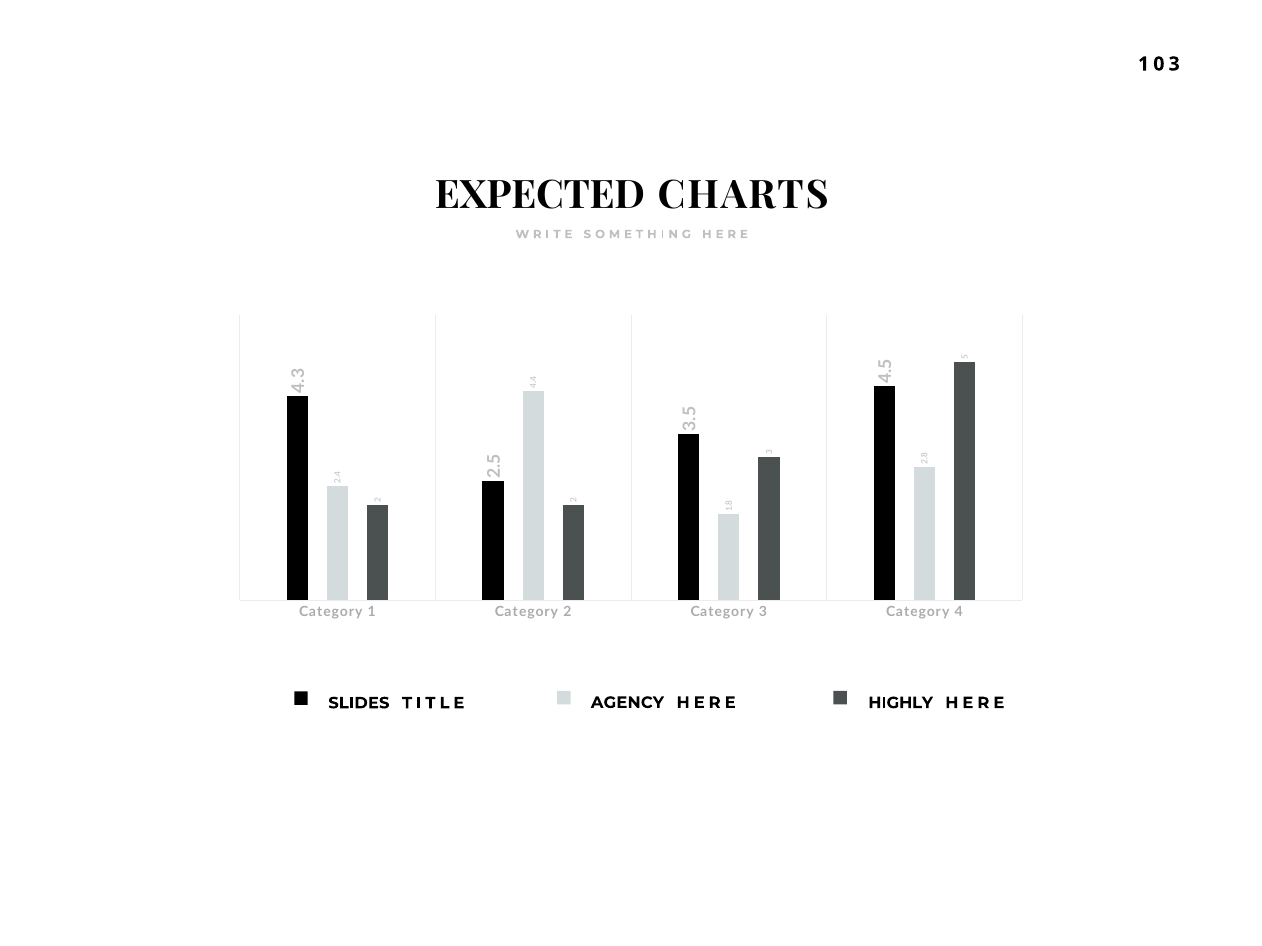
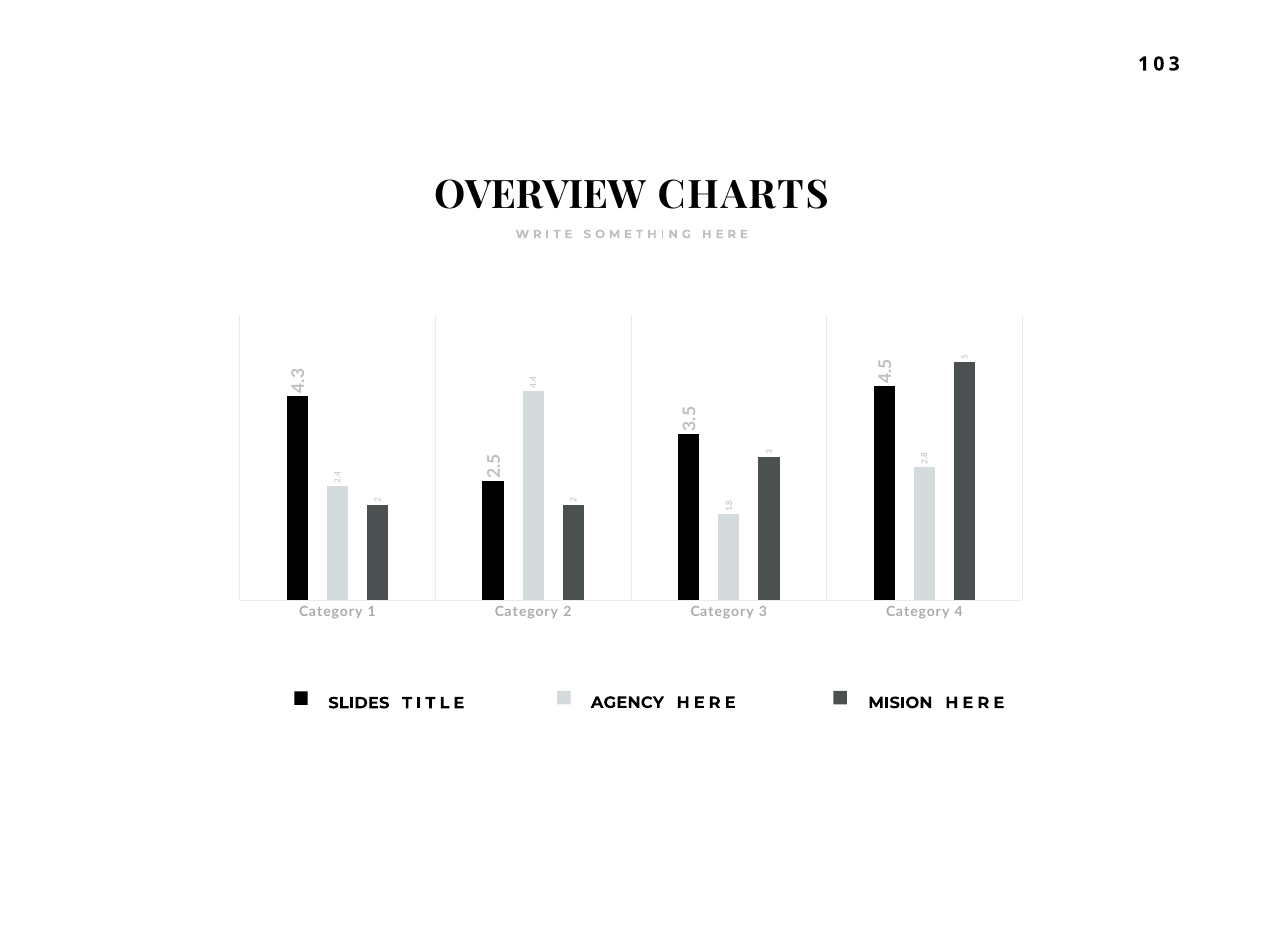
EXPECTED: EXPECTED -> OVERVIEW (540, 196)
HIGHLY: HIGHLY -> MISION (900, 703)
